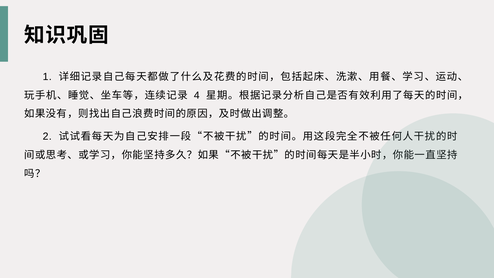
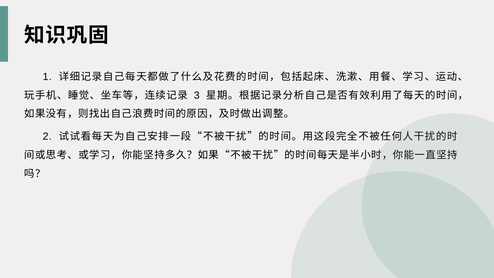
4: 4 -> 3 (197, 95)
